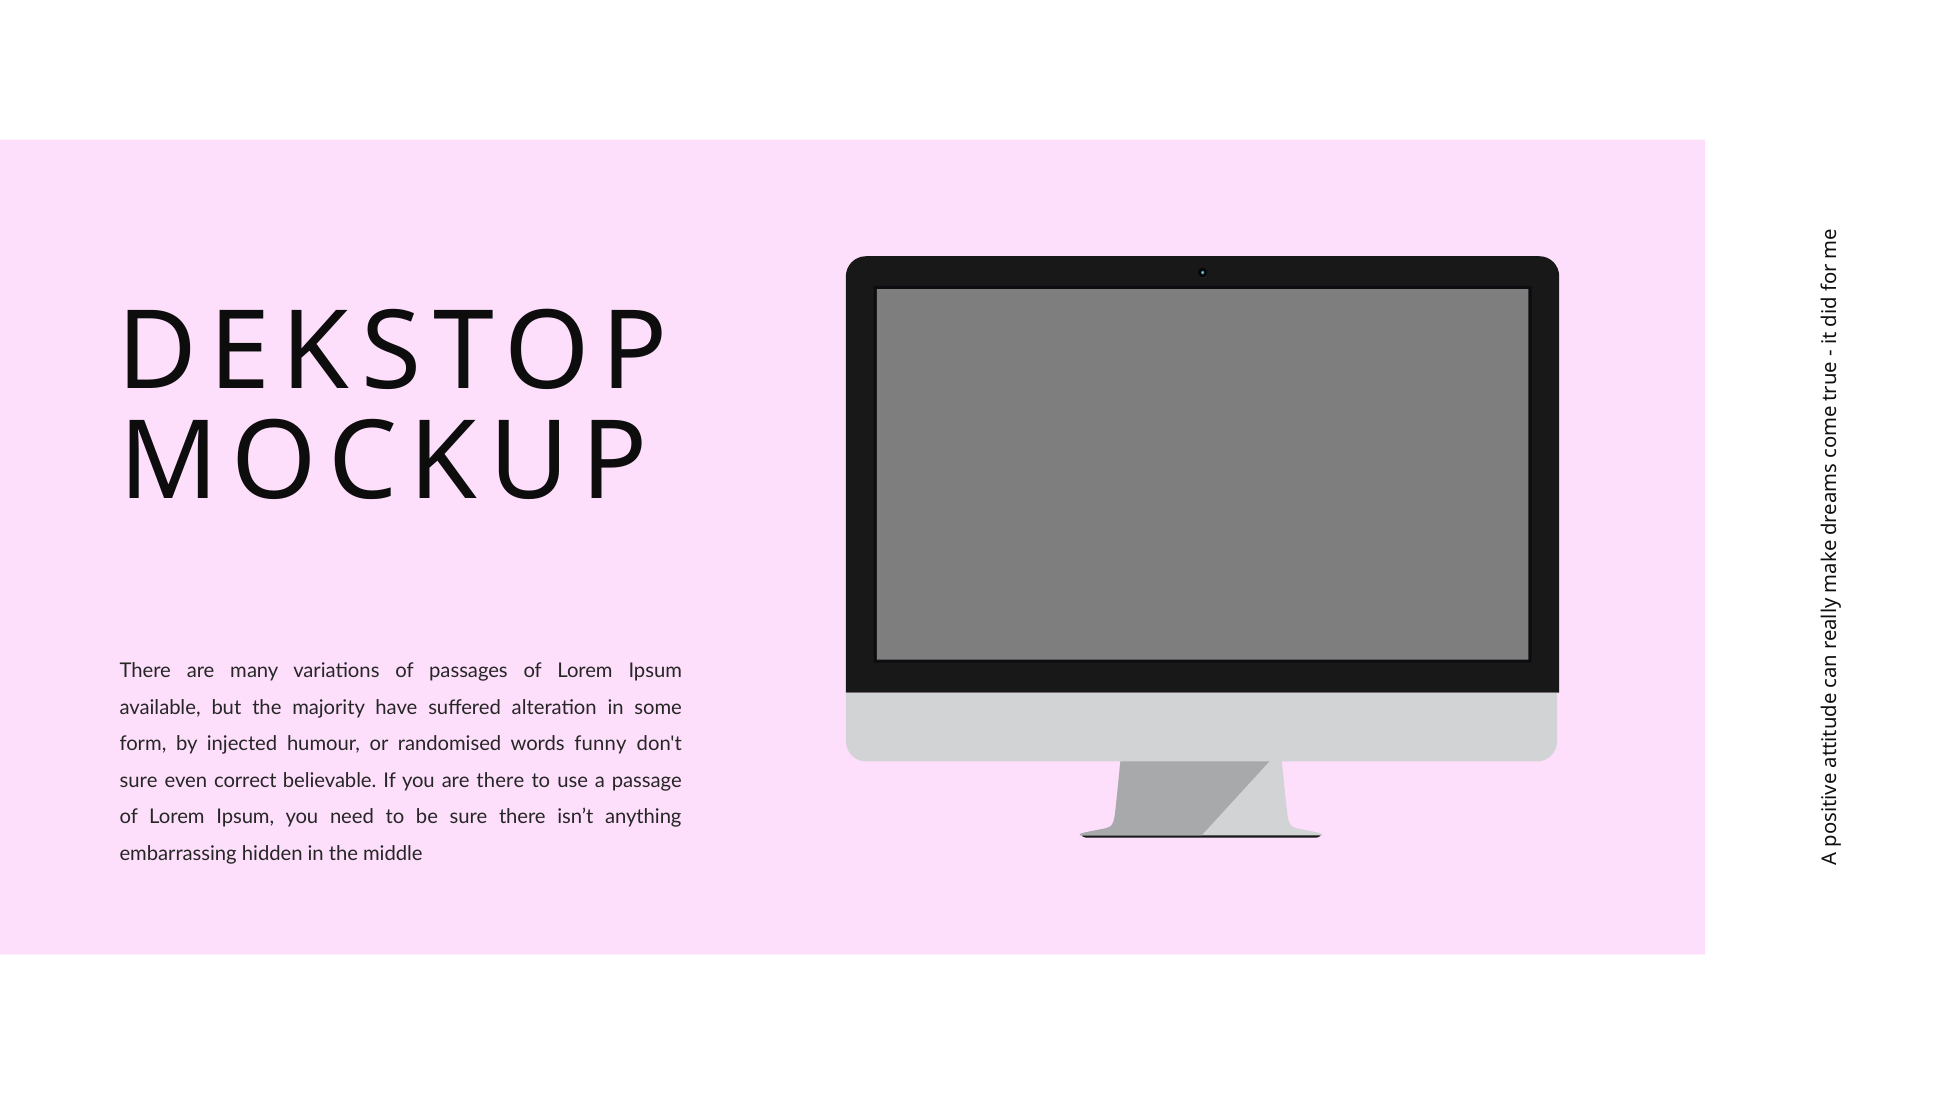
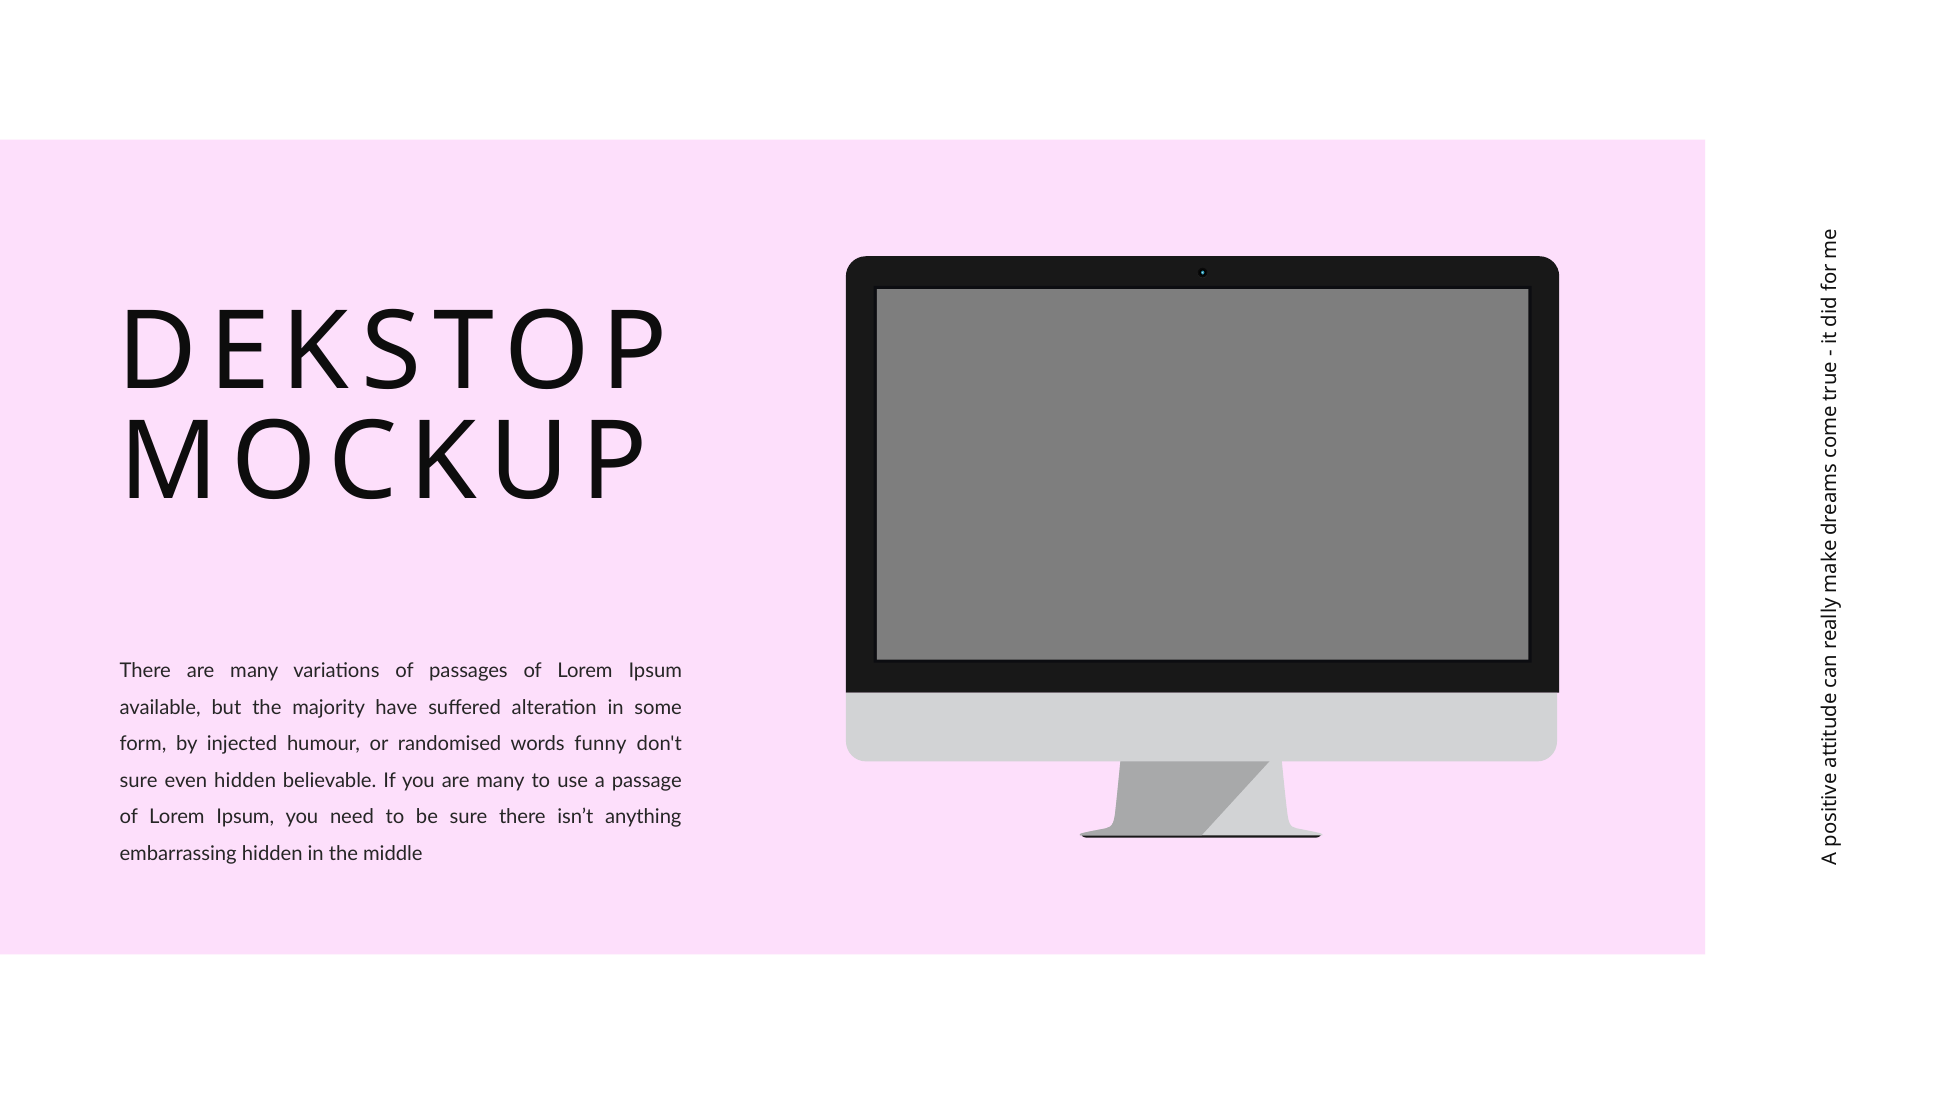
even correct: correct -> hidden (245, 780)
you are there: there -> many (501, 780)
